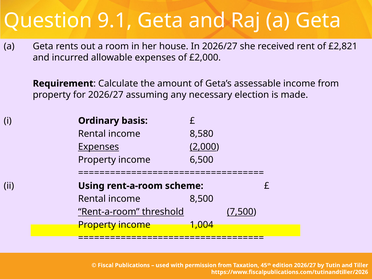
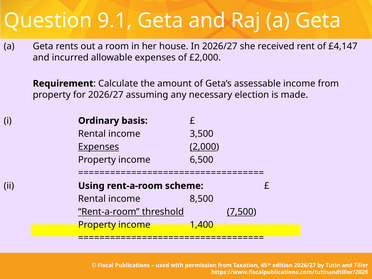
£2,821: £2,821 -> £4,147 (343, 46)
8,580: 8,580 -> 3,500 (202, 134)
1,004: 1,004 -> 1,400 (202, 225)
